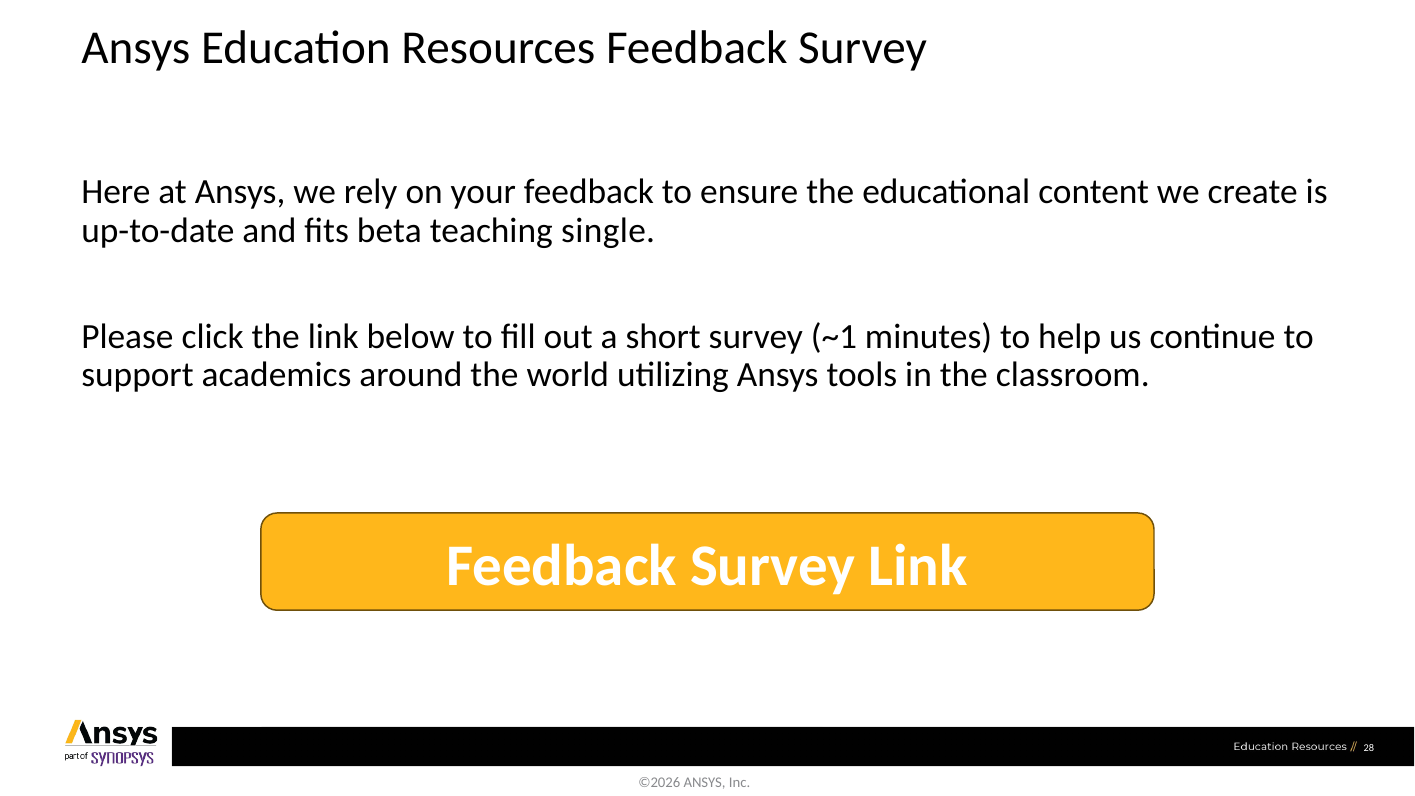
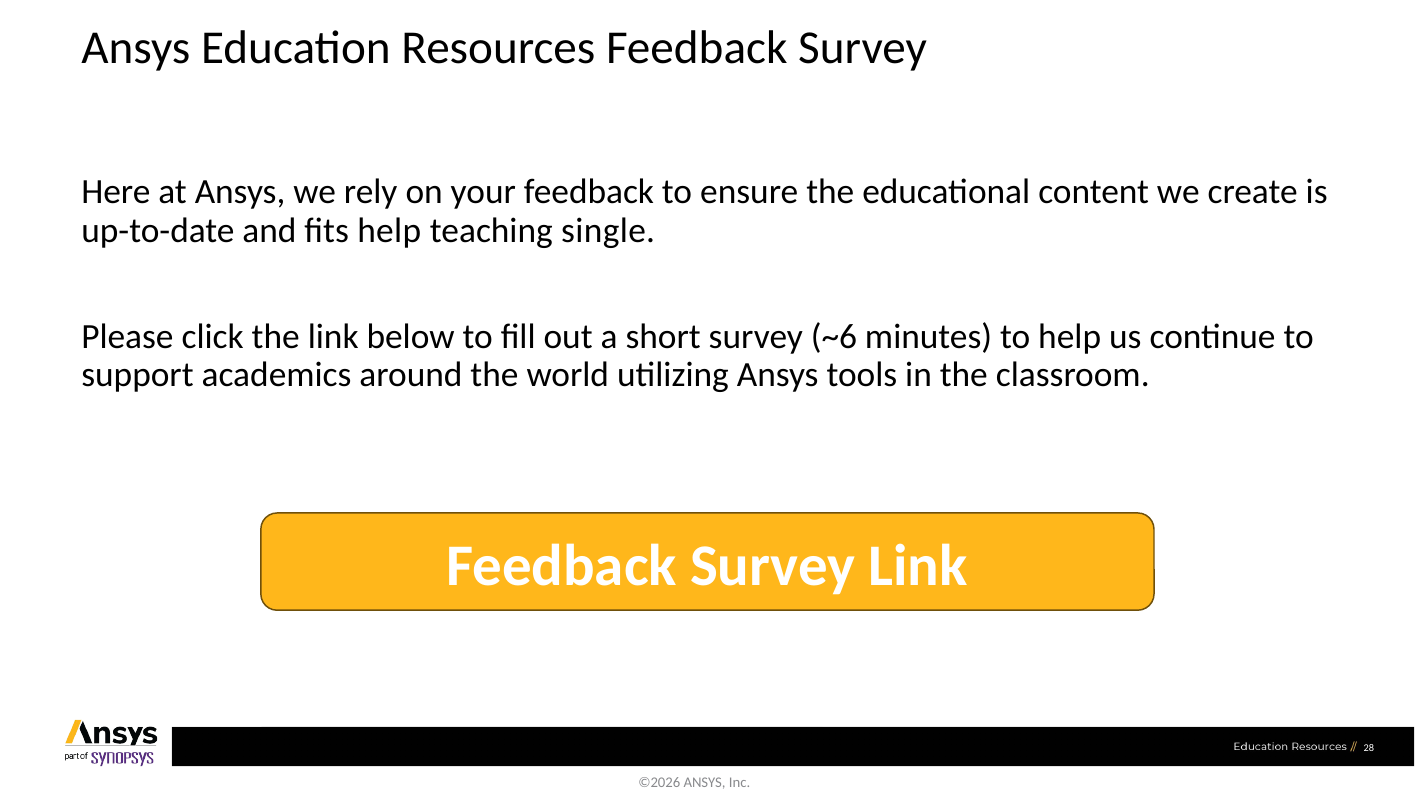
fits beta: beta -> help (389, 230)
~1: ~1 -> ~6 (834, 336)
